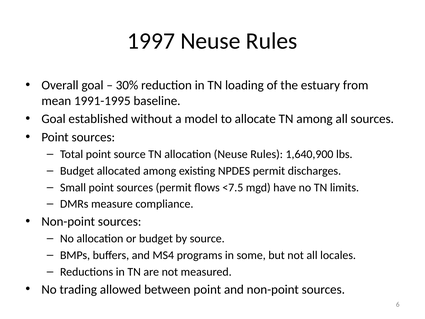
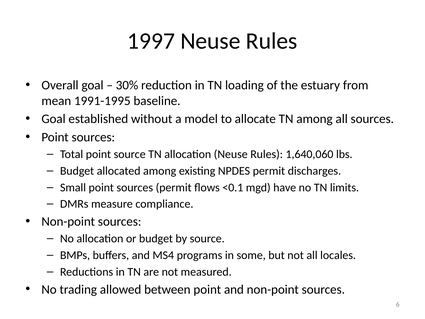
1,640,900: 1,640,900 -> 1,640,060 (309, 154)
<7.5: <7.5 -> <0.1 (233, 187)
